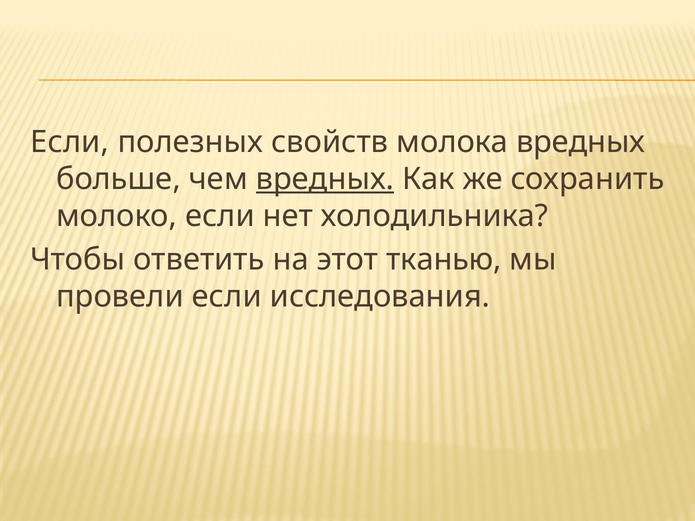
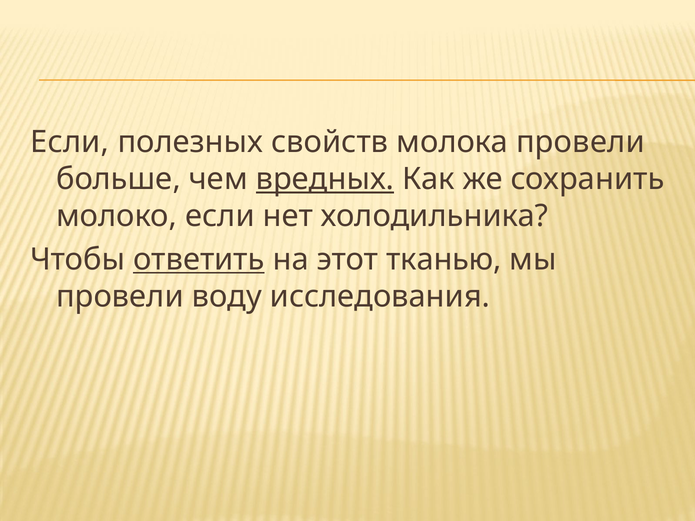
молока вредных: вредных -> провели (580, 142)
ответить underline: none -> present (199, 260)
провели если: если -> воду (227, 297)
